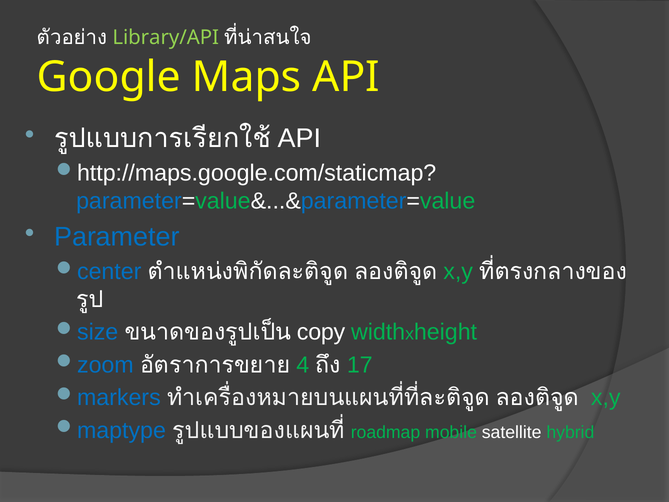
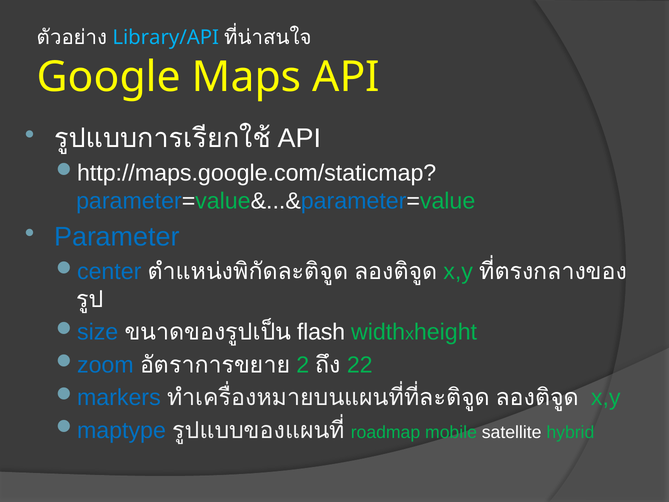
Library/API colour: light green -> light blue (166, 38)
copy: copy -> flash (321, 332)
4: 4 -> 2 (303, 365)
17: 17 -> 22 (360, 365)
